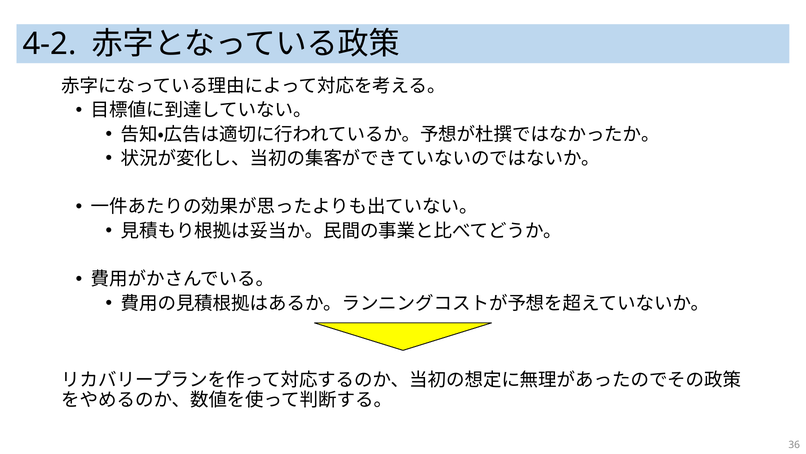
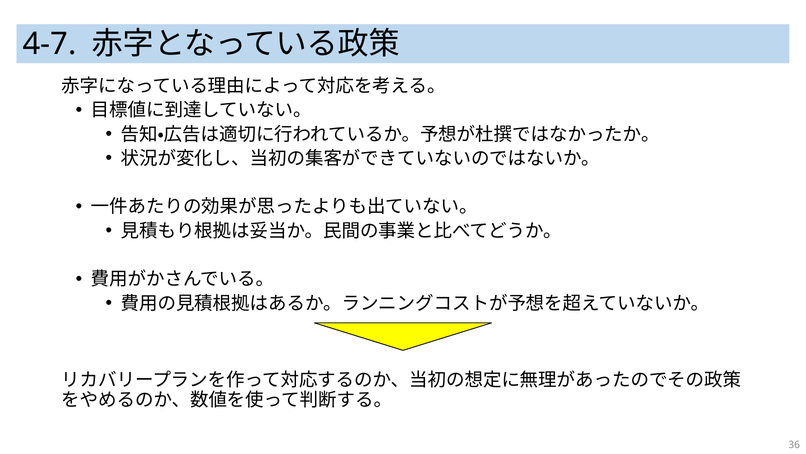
4-2: 4-2 -> 4-7 (50, 44)
